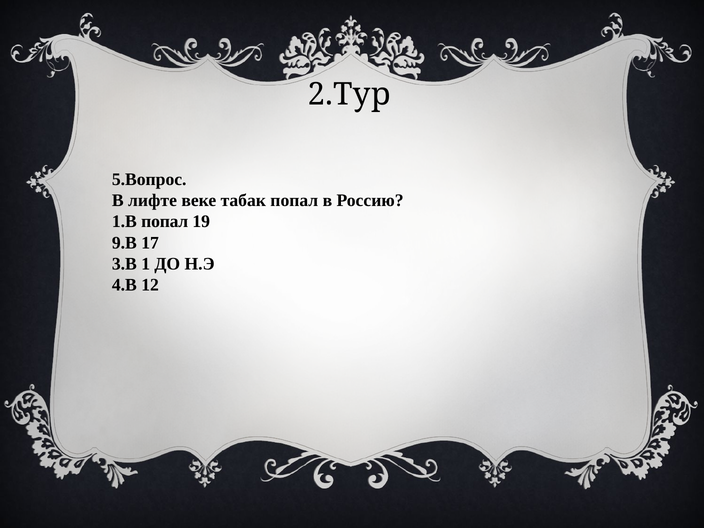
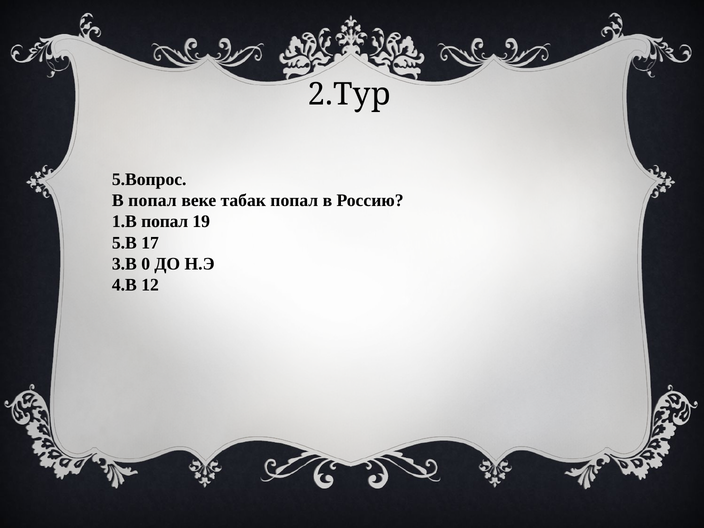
В лифте: лифте -> попал (152, 201)
9.В: 9.В -> 5.В (124, 243)
1: 1 -> 0 (146, 264)
